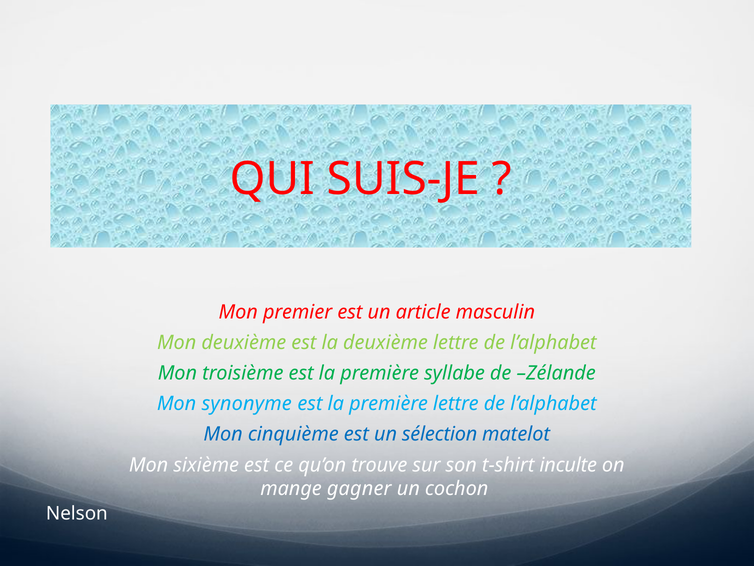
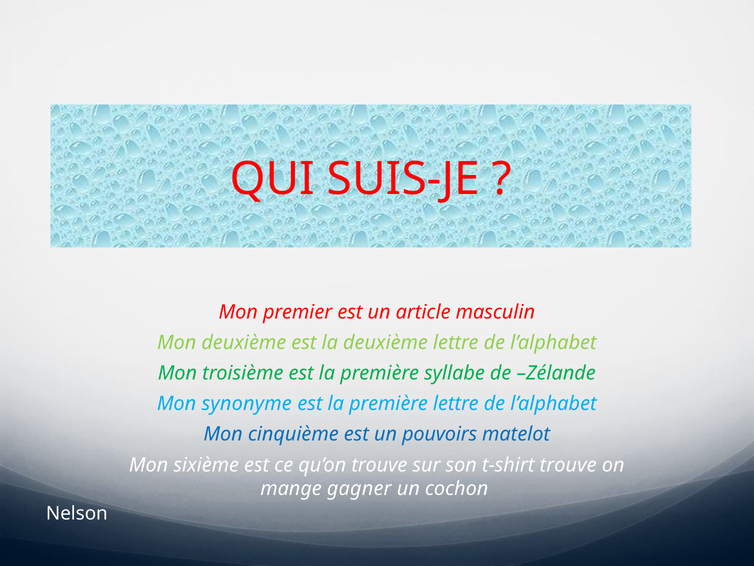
sélection: sélection -> pouvoirs (440, 434)
t-shirt inculte: inculte -> trouve (568, 465)
